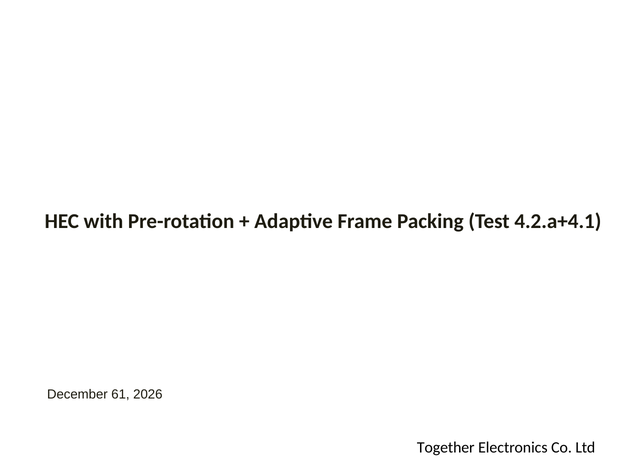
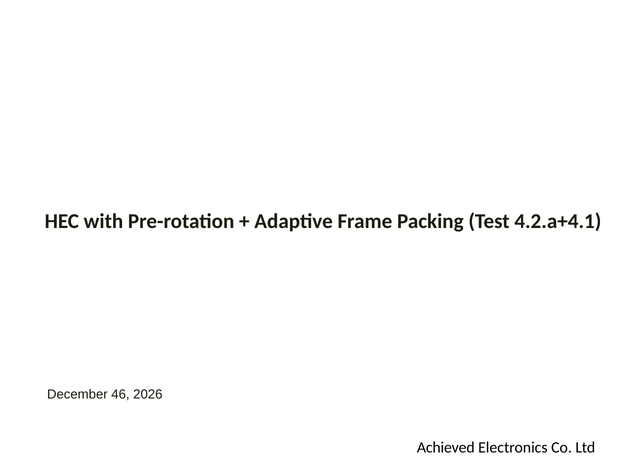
61: 61 -> 46 (120, 395)
Together: Together -> Achieved (446, 448)
